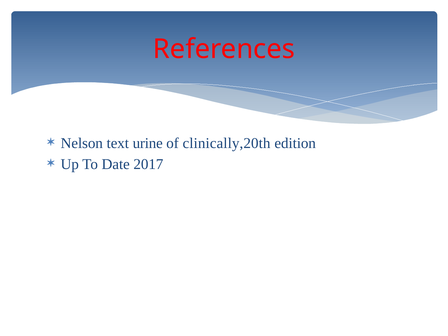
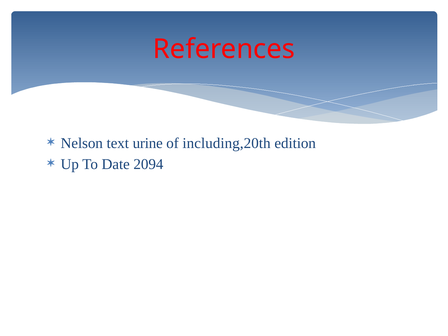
clinically,20th: clinically,20th -> including,20th (227, 143)
2017: 2017 -> 2094 (148, 164)
